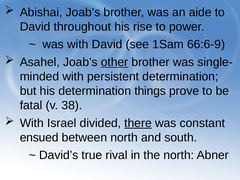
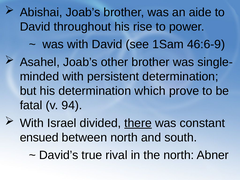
66:6-9: 66:6-9 -> 46:6-9 (206, 44)
other underline: present -> none (115, 62)
things: things -> which (150, 91)
38: 38 -> 94 (72, 105)
